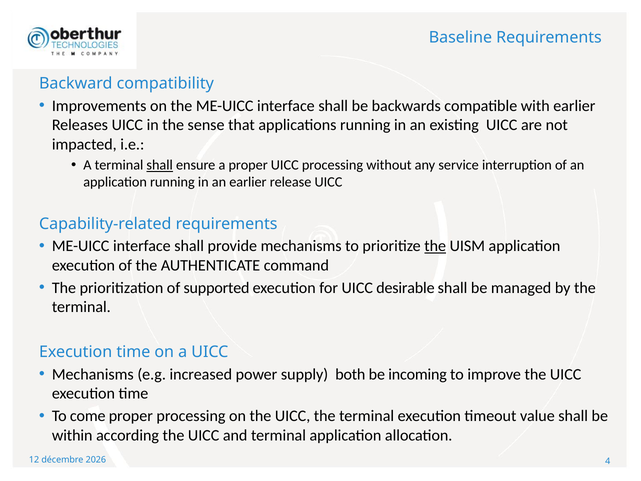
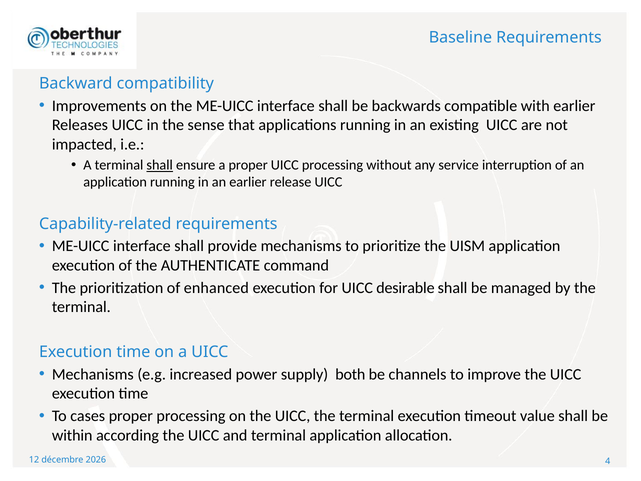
the underline: present -> none (435, 246)
supported: supported -> enhanced (216, 288)
incoming: incoming -> channels (418, 374)
come: come -> cases (88, 416)
